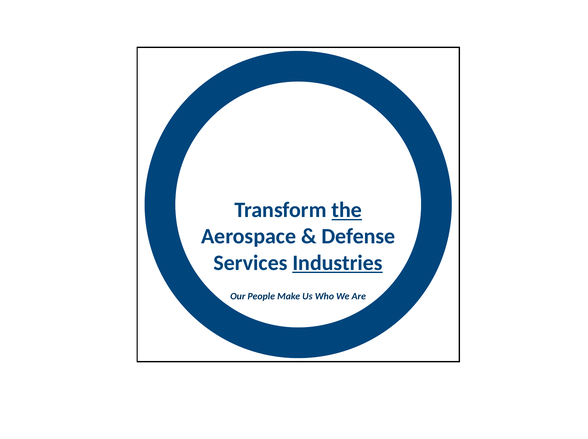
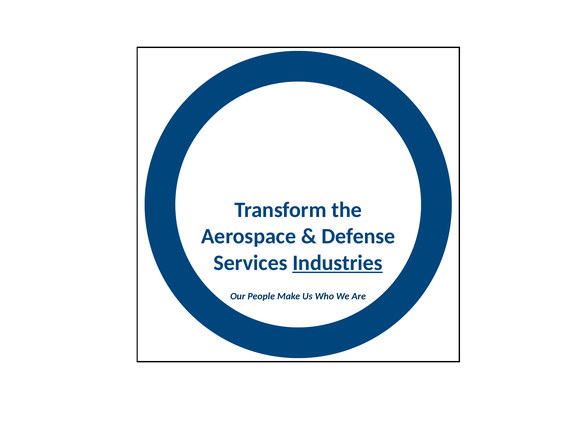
the underline: present -> none (347, 210)
